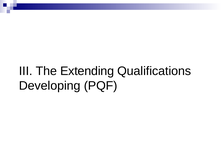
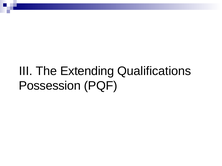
Developing: Developing -> Possession (50, 86)
